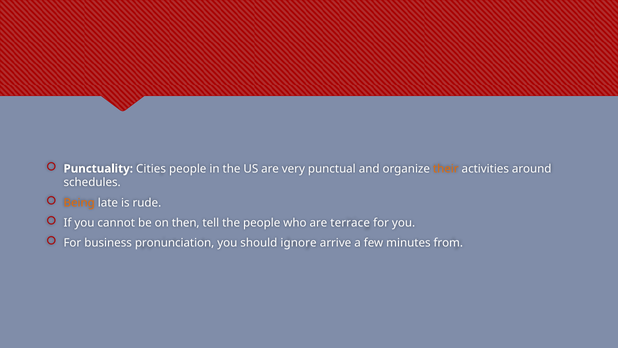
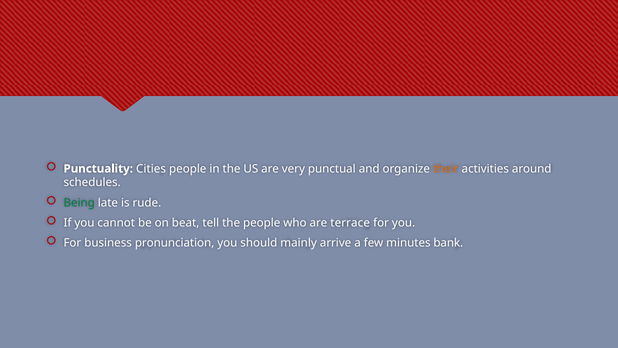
Being colour: orange -> green (79, 203)
then: then -> beat (186, 223)
ignore: ignore -> mainly (299, 243)
from: from -> bank (448, 243)
